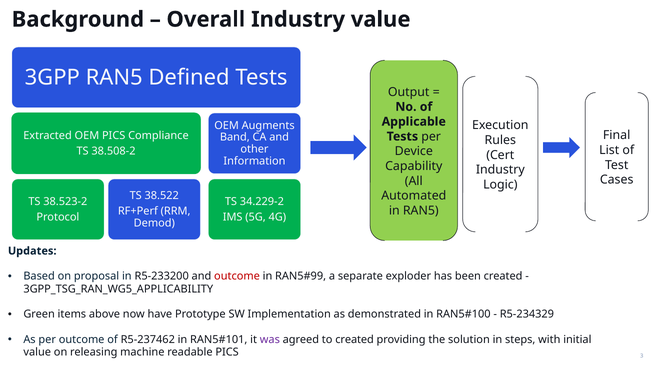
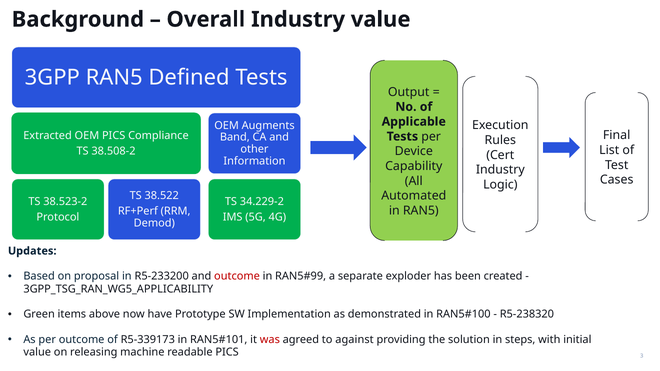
R5-234329: R5-234329 -> R5-238320 (527, 314)
R5-237462: R5-237462 -> R5-339173 (148, 340)
was colour: purple -> red (270, 340)
to created: created -> against (354, 340)
